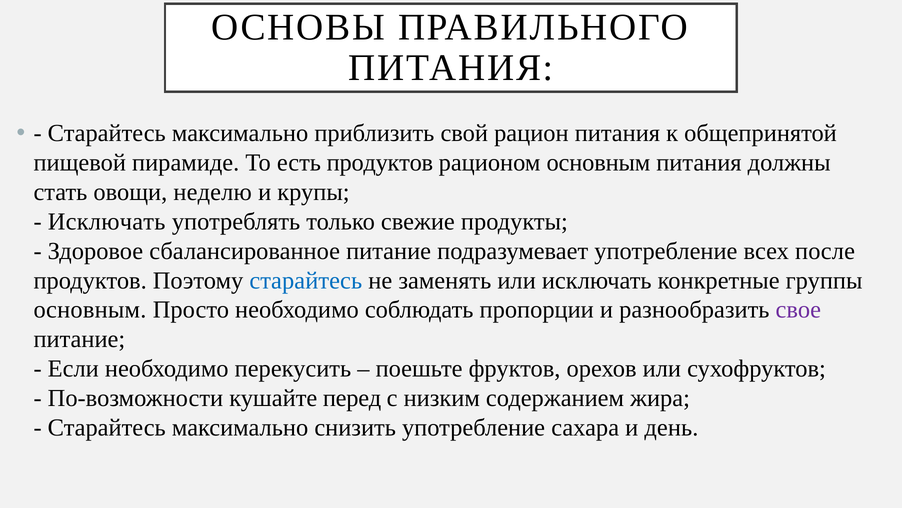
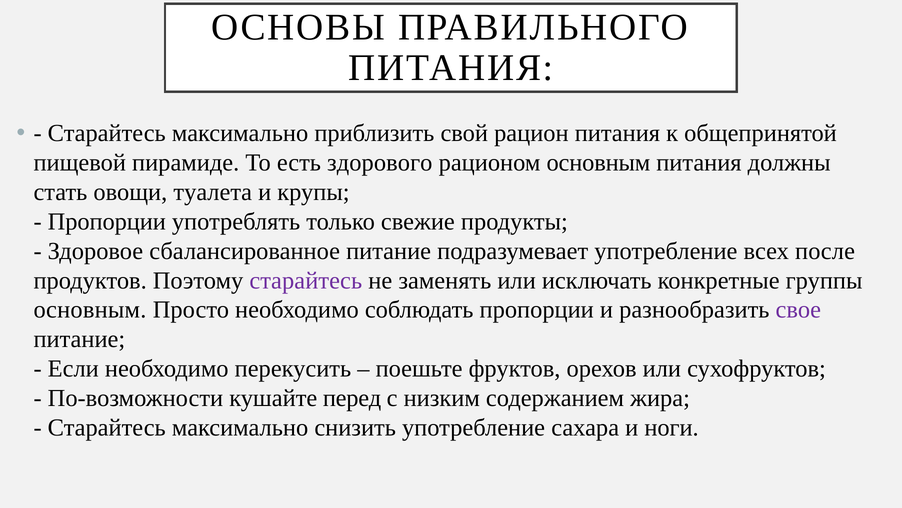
есть продуктов: продуктов -> здорового (380, 163)
неделю: неделю -> туалета (213, 192)
Исключать: Исключать -> Пропорции (107, 221)
старайтесь colour: blue -> purple (306, 280)
день: день -> ноги (672, 427)
